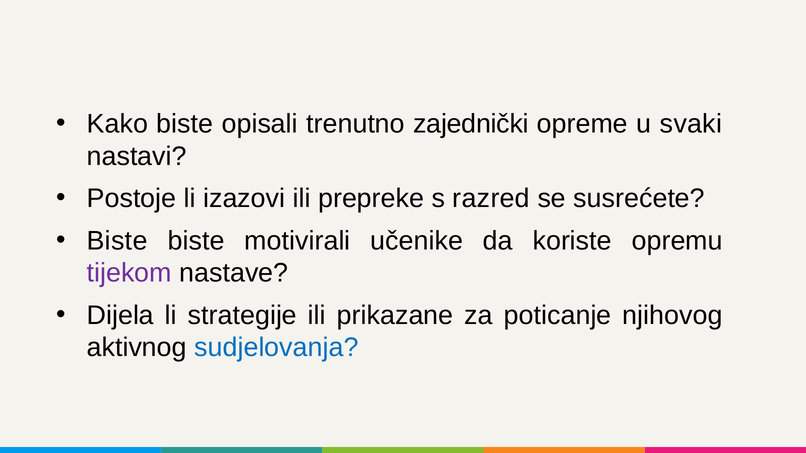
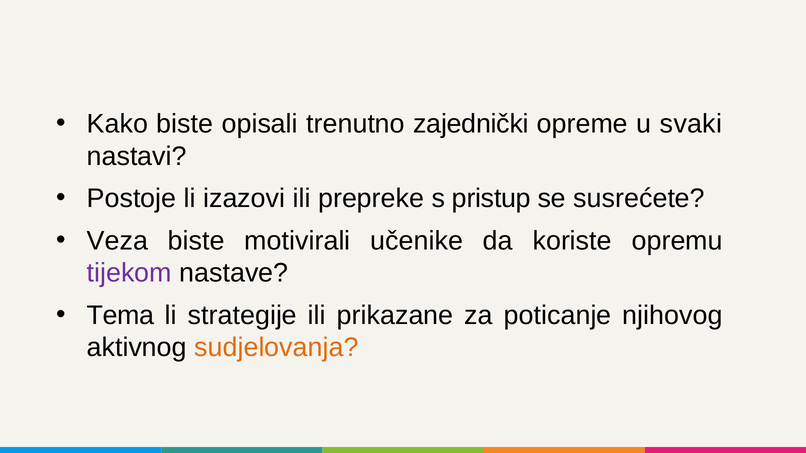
razred: razred -> pristup (491, 199)
Biste: Biste -> Veza (117, 241)
Dijela: Dijela -> Tema (120, 316)
sudjelovanja colour: blue -> orange (276, 348)
